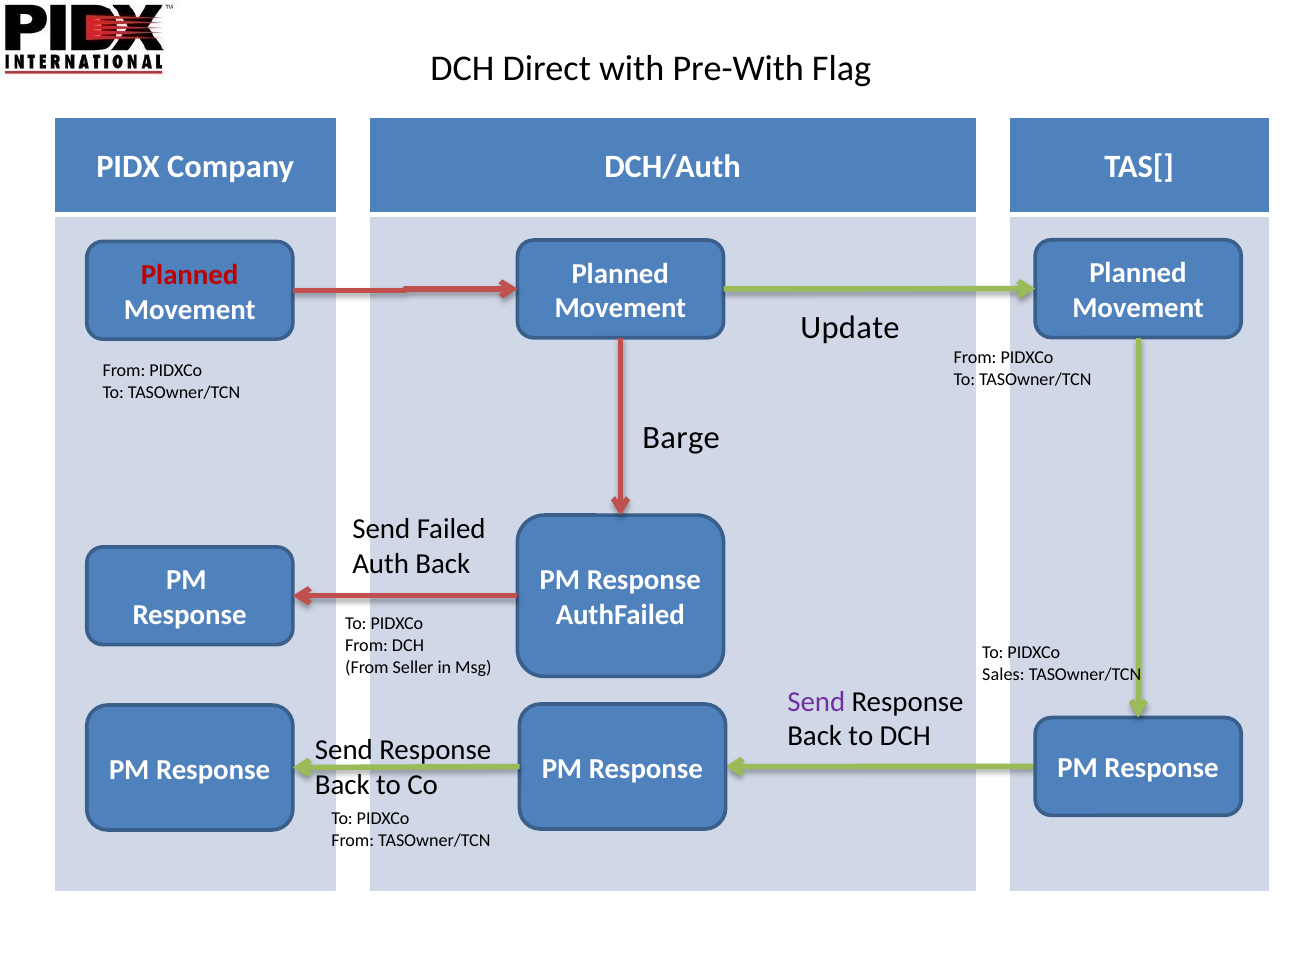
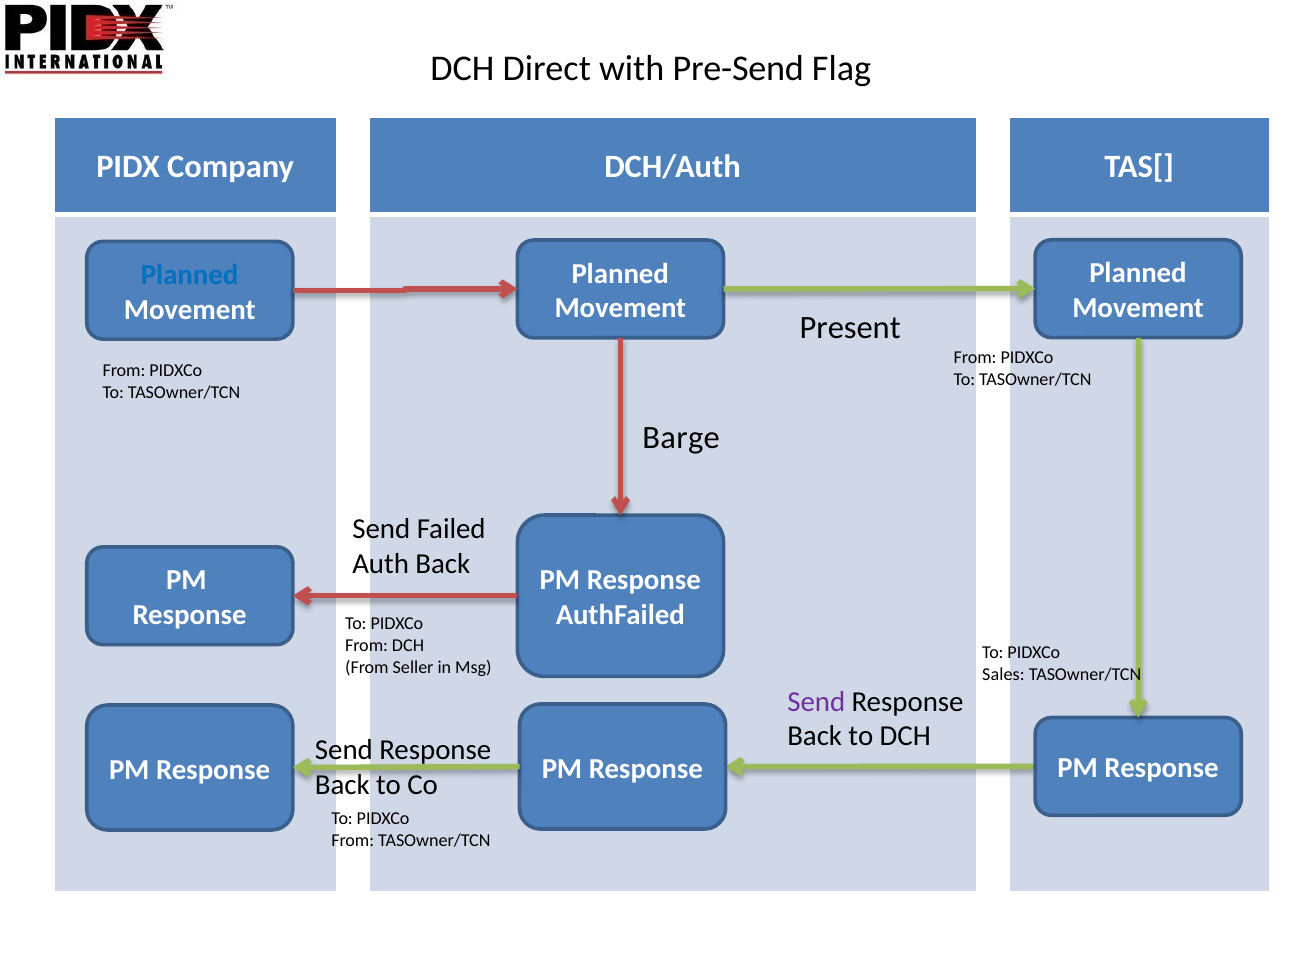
Pre-With: Pre-With -> Pre-Send (738, 68)
Planned colour: red -> blue (190, 275)
Update: Update -> Present (850, 328)
